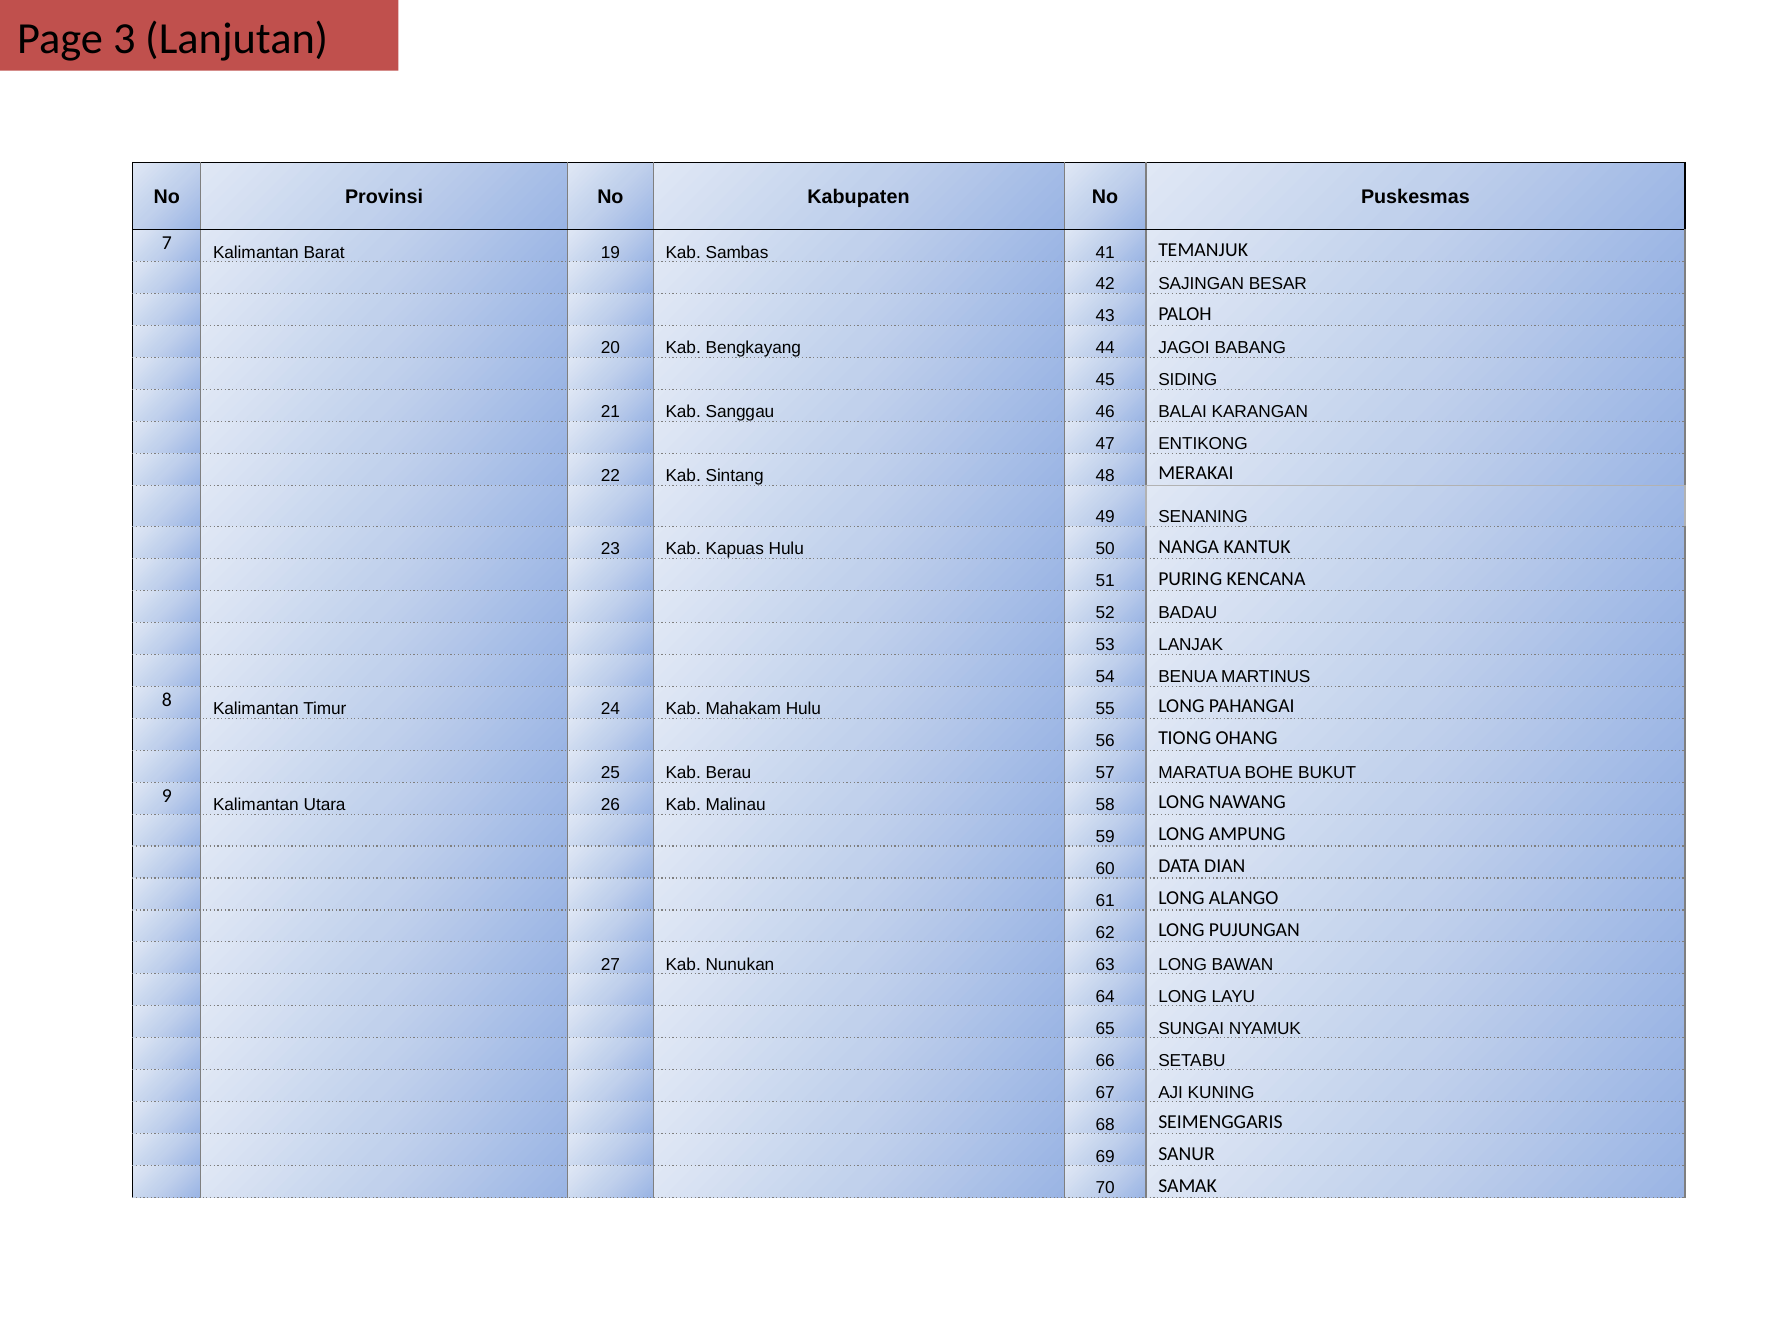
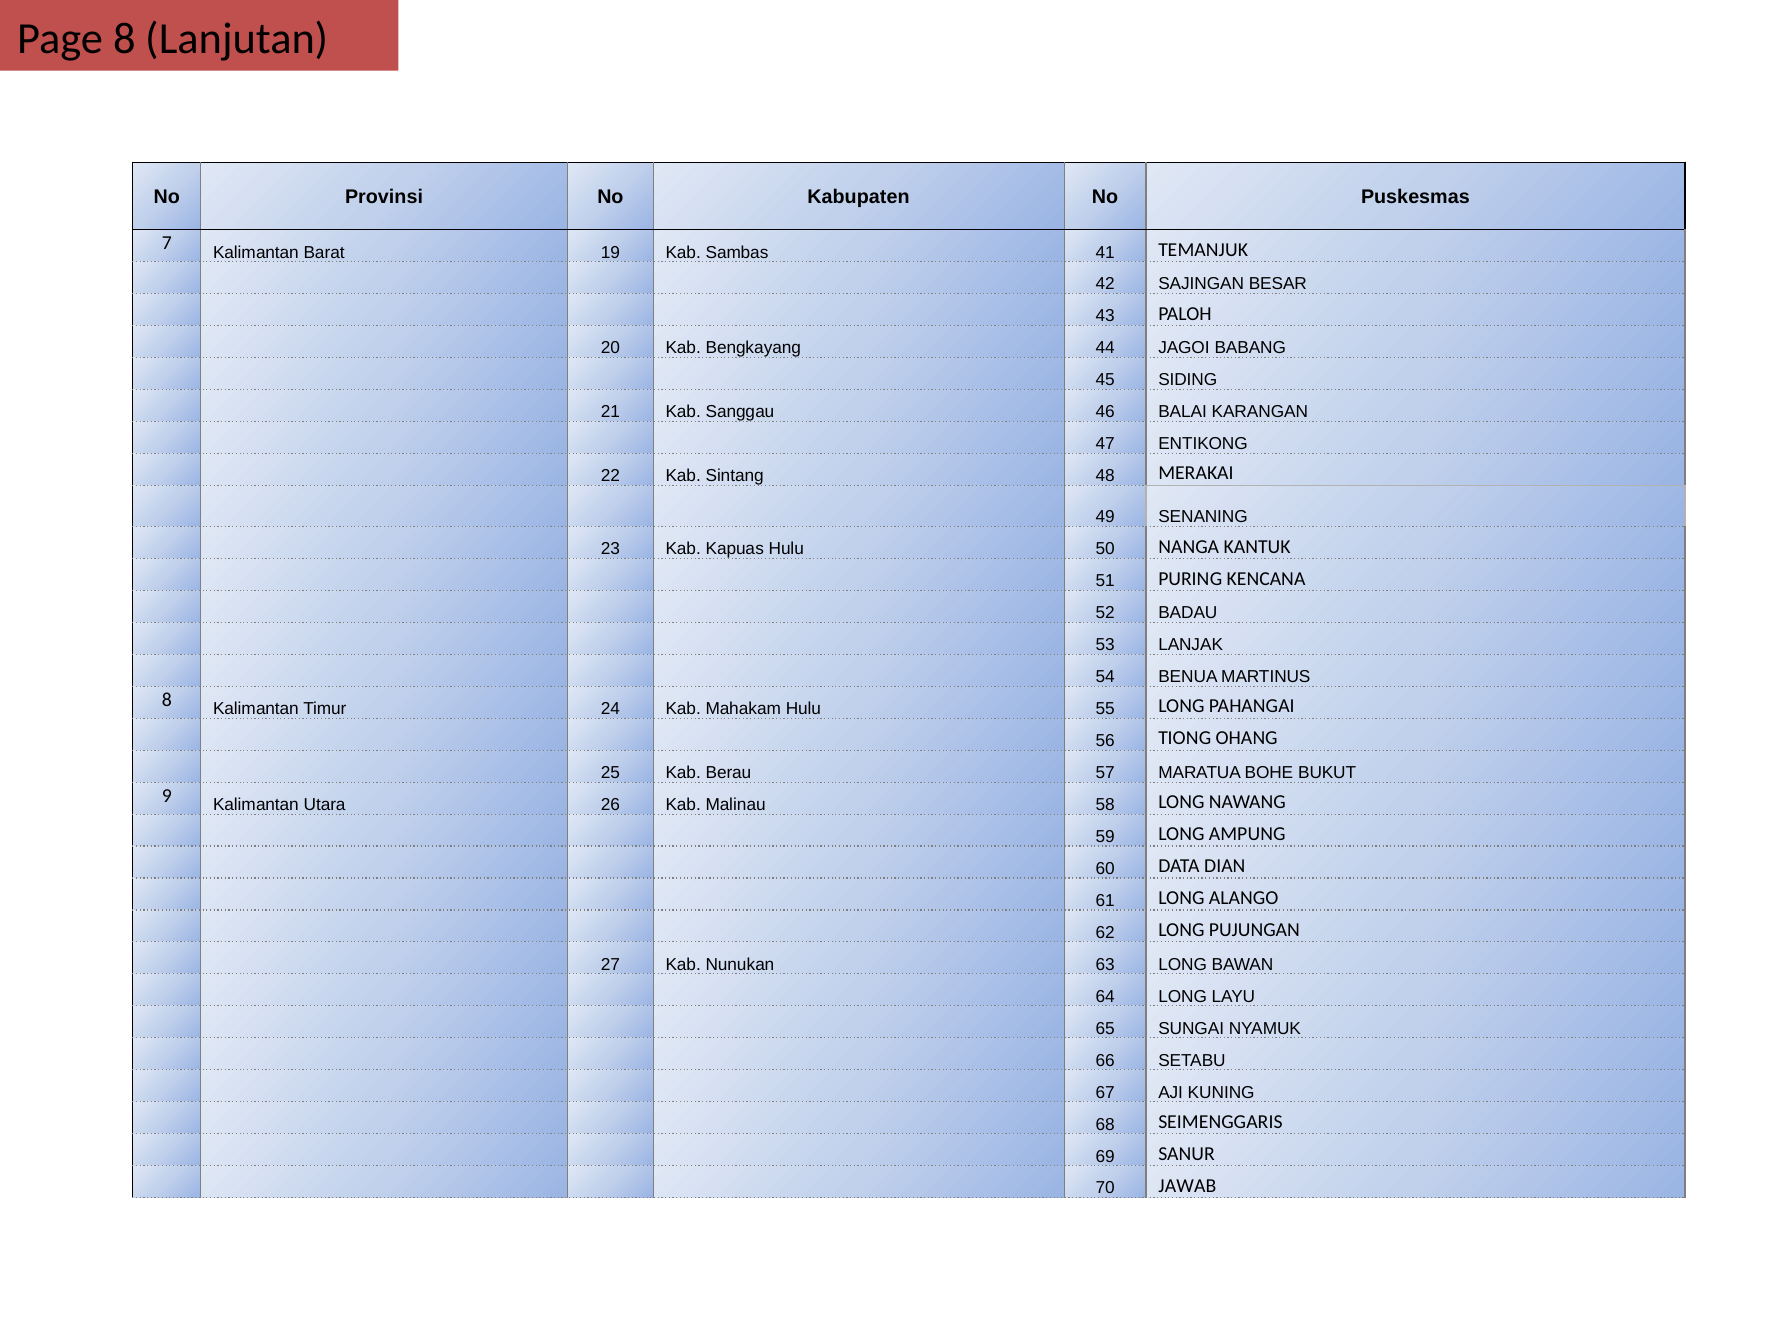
Page 3: 3 -> 8 (124, 38)
SAMAK: SAMAK -> JAWAB (1187, 1186)
